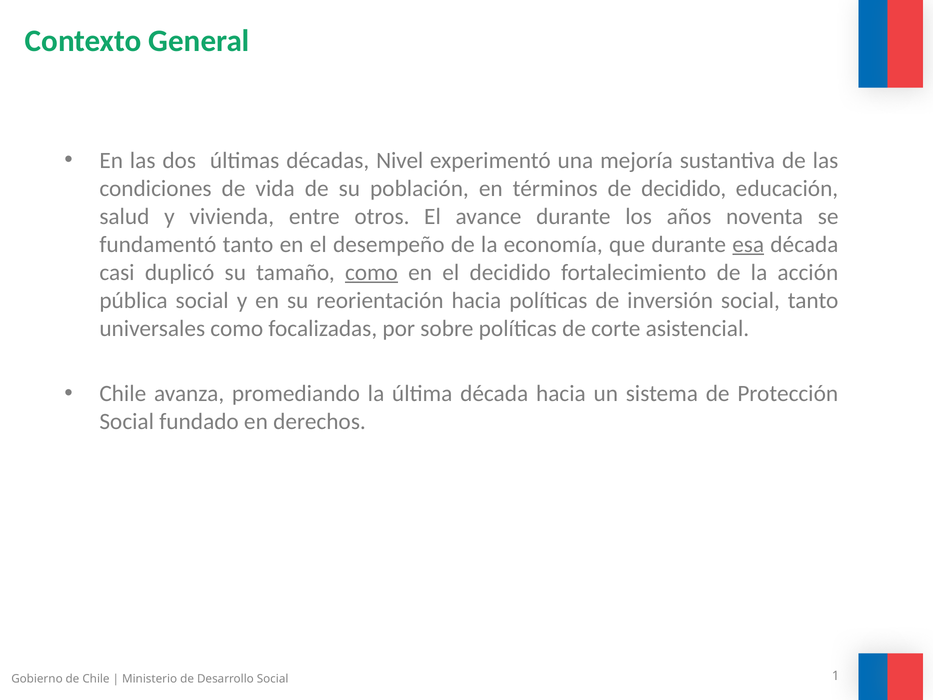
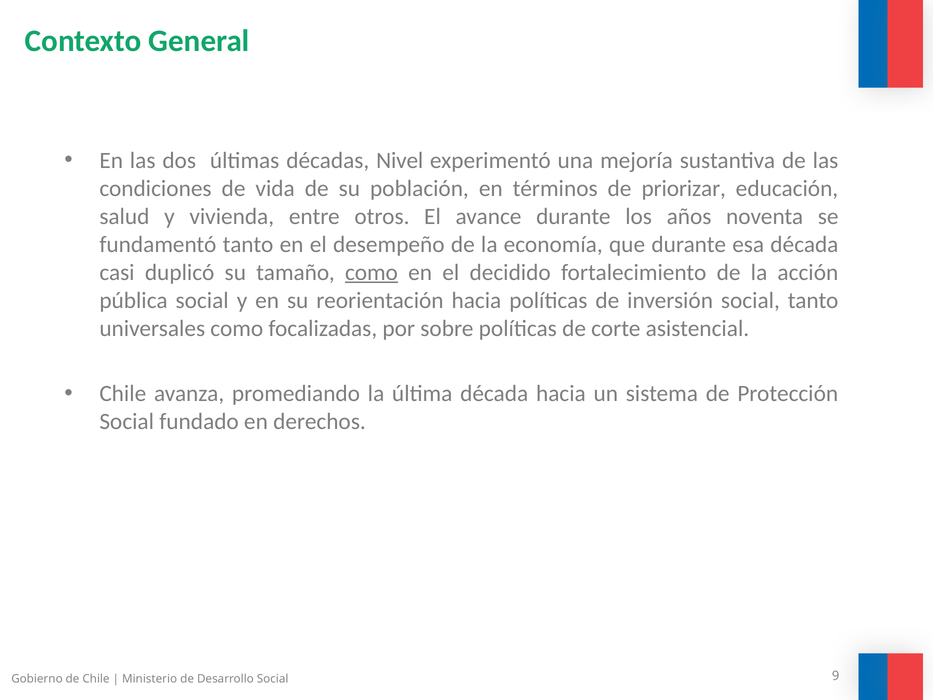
de decidido: decidido -> priorizar (684, 188)
esa underline: present -> none (748, 244)
1: 1 -> 9 (836, 676)
